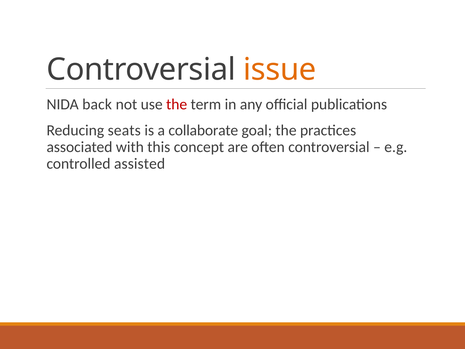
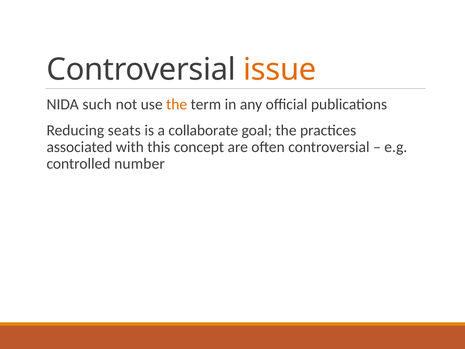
back: back -> such (97, 104)
the colour: red -> orange (177, 104)
assisted: assisted -> number (140, 164)
